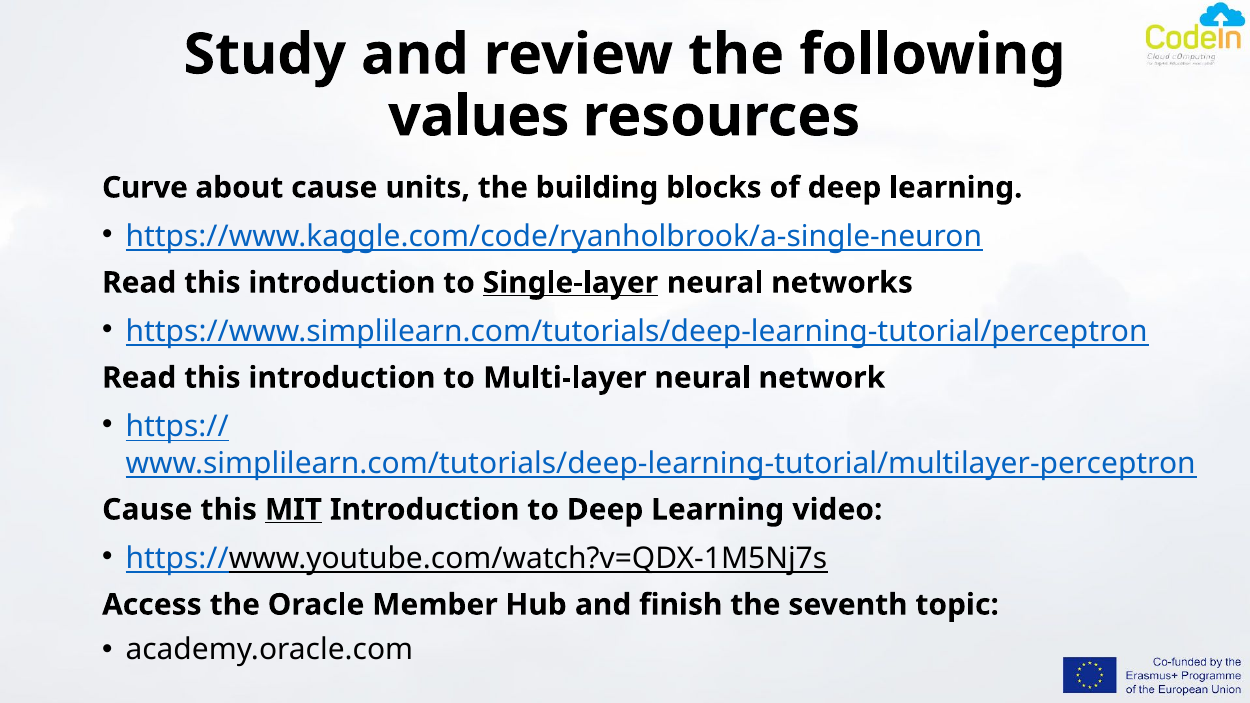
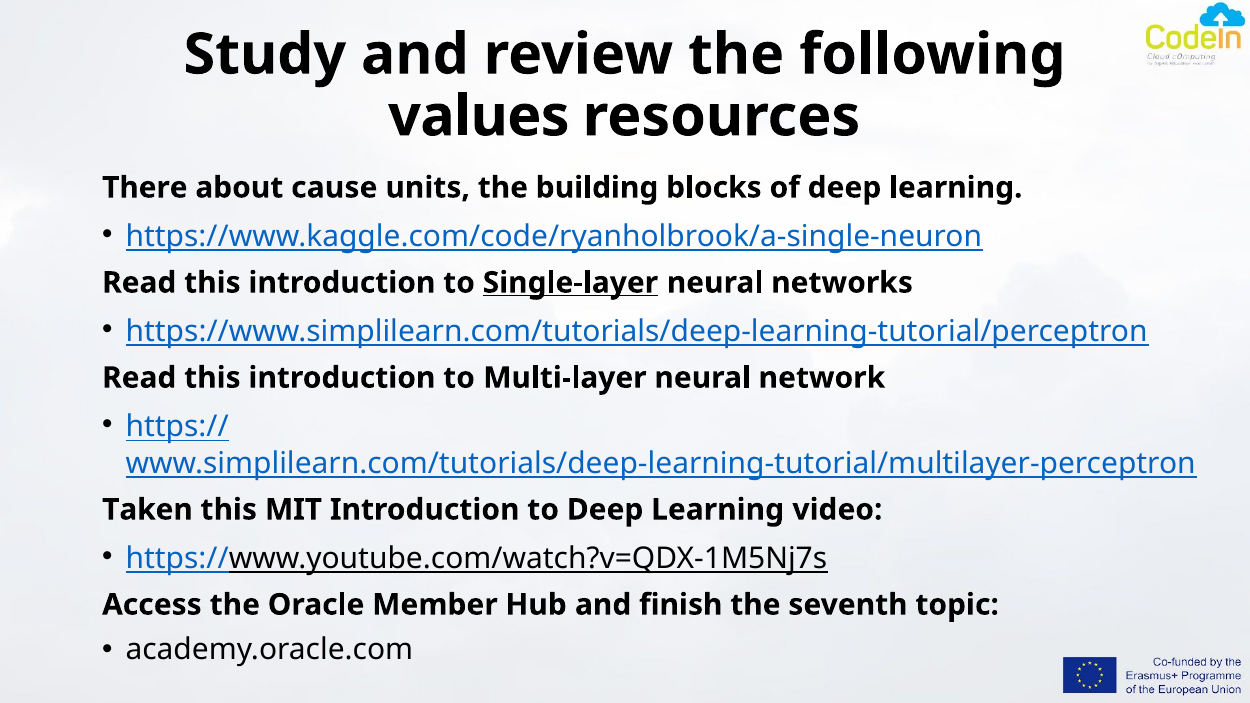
Curve: Curve -> There (145, 188)
Cause: Cause -> Taken (147, 510)
MIT underline: present -> none (294, 510)
